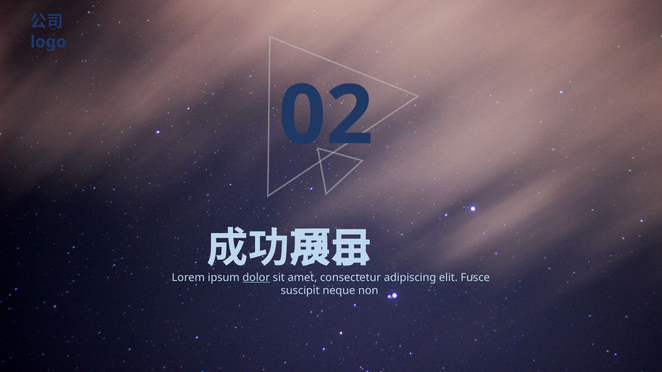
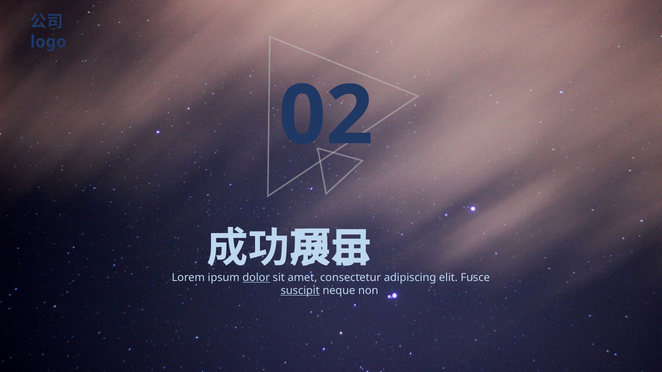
suscipit underline: none -> present (300, 291)
